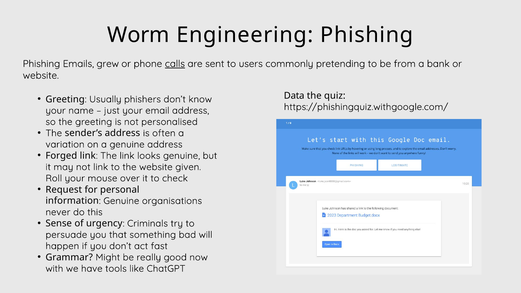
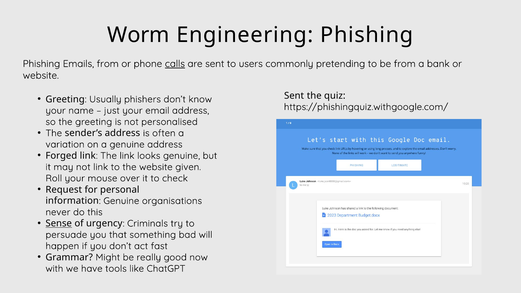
Emails grew: grew -> from (108, 64)
Data: Data -> Sent (294, 96)
Sense underline: none -> present (59, 223)
